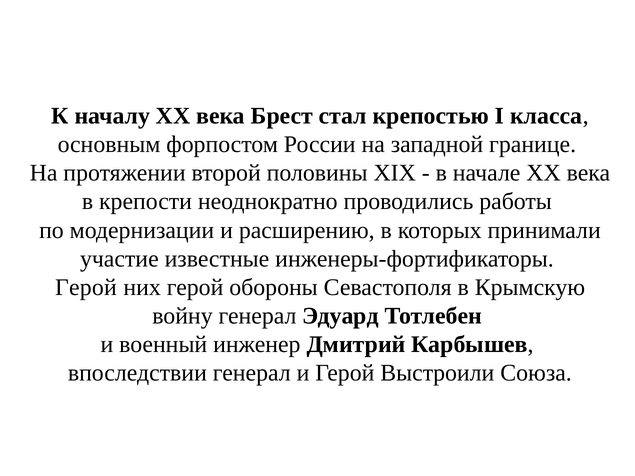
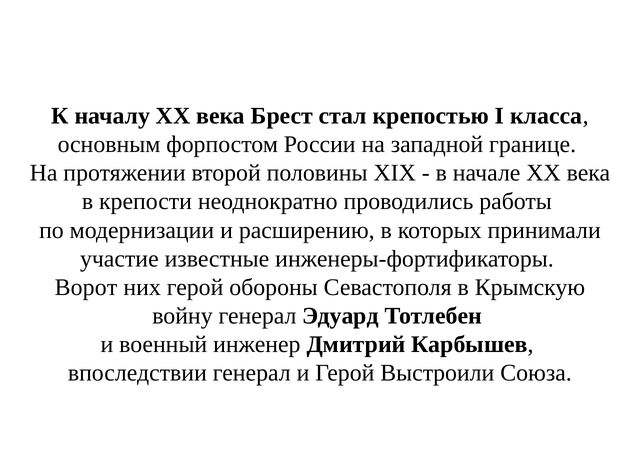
Герой: Герой -> Ворот (86, 287)
